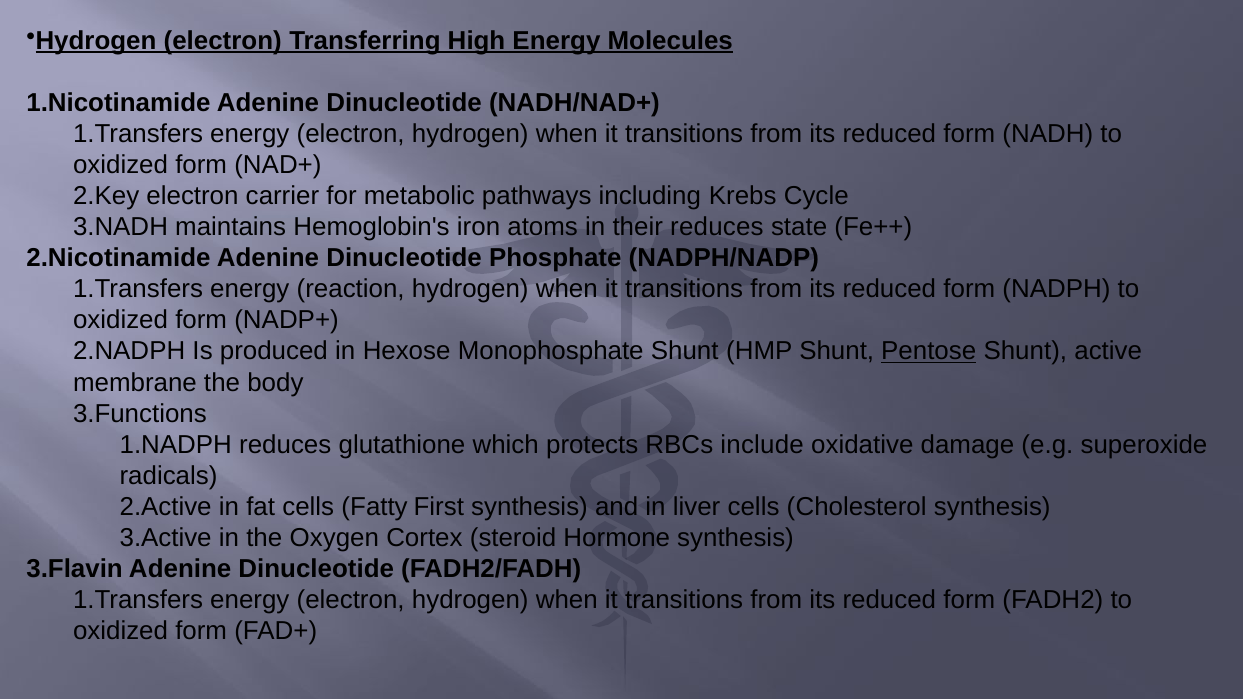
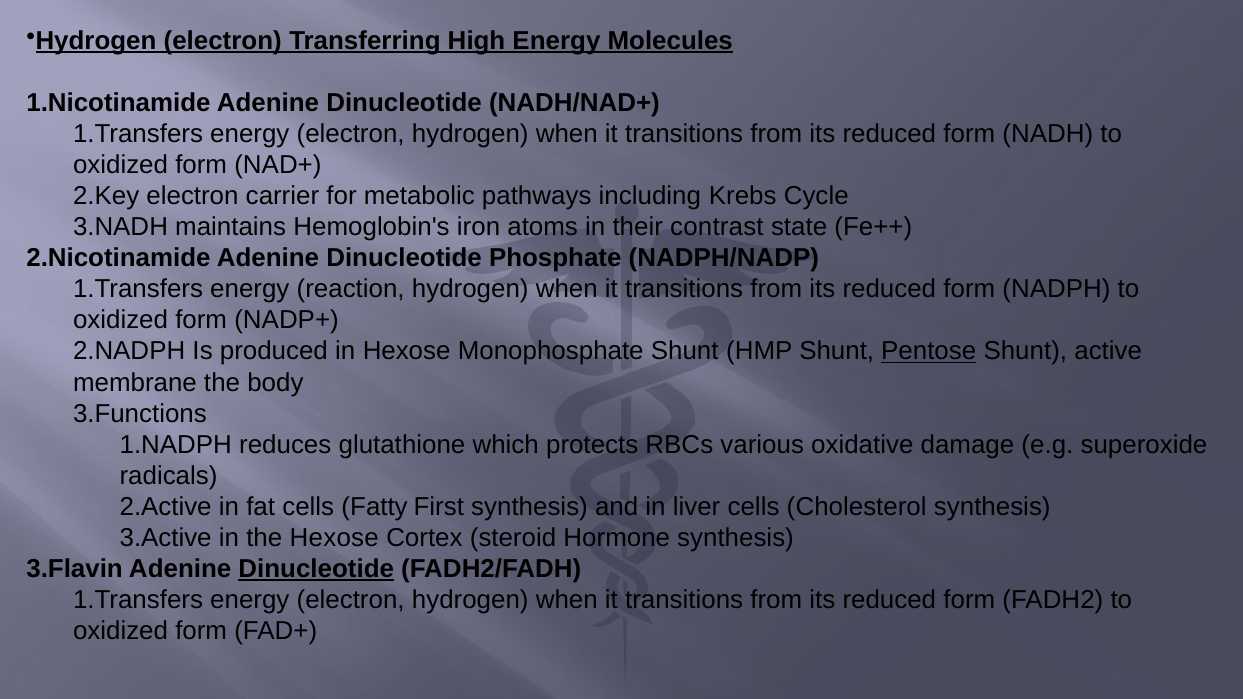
their reduces: reduces -> contrast (717, 227)
include: include -> various (762, 445)
the Oxygen: Oxygen -> Hexose (334, 538)
Dinucleotide underline: none -> present (316, 569)
